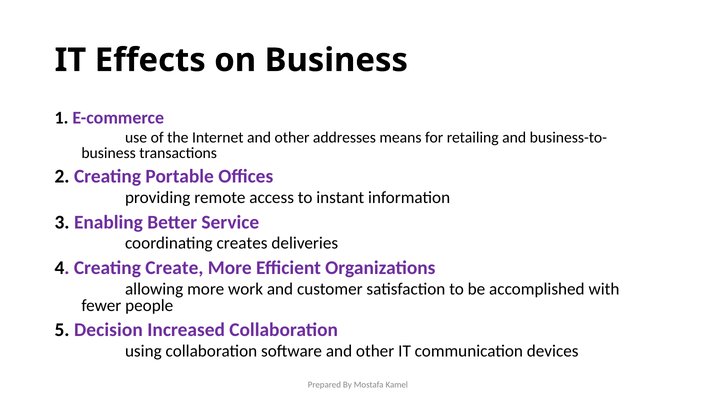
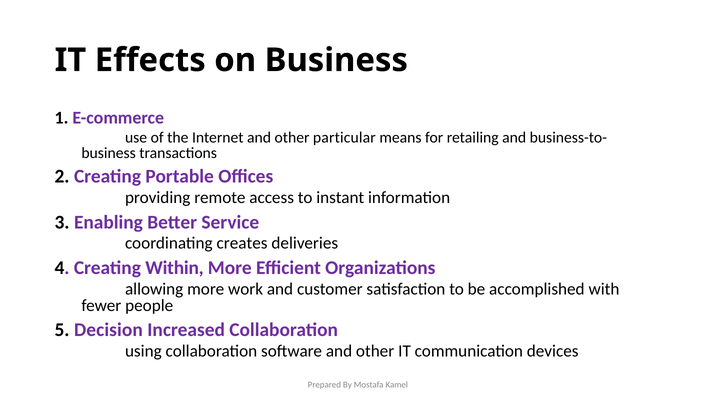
addresses: addresses -> particular (344, 138)
Create: Create -> Within (175, 268)
